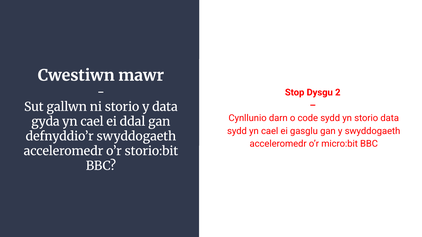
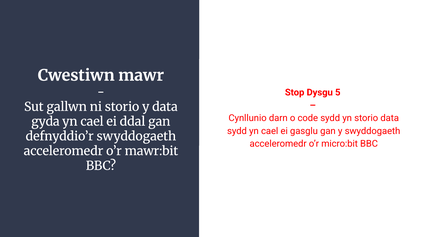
2: 2 -> 5 (338, 93)
storio:bit: storio:bit -> mawr:bit (151, 151)
